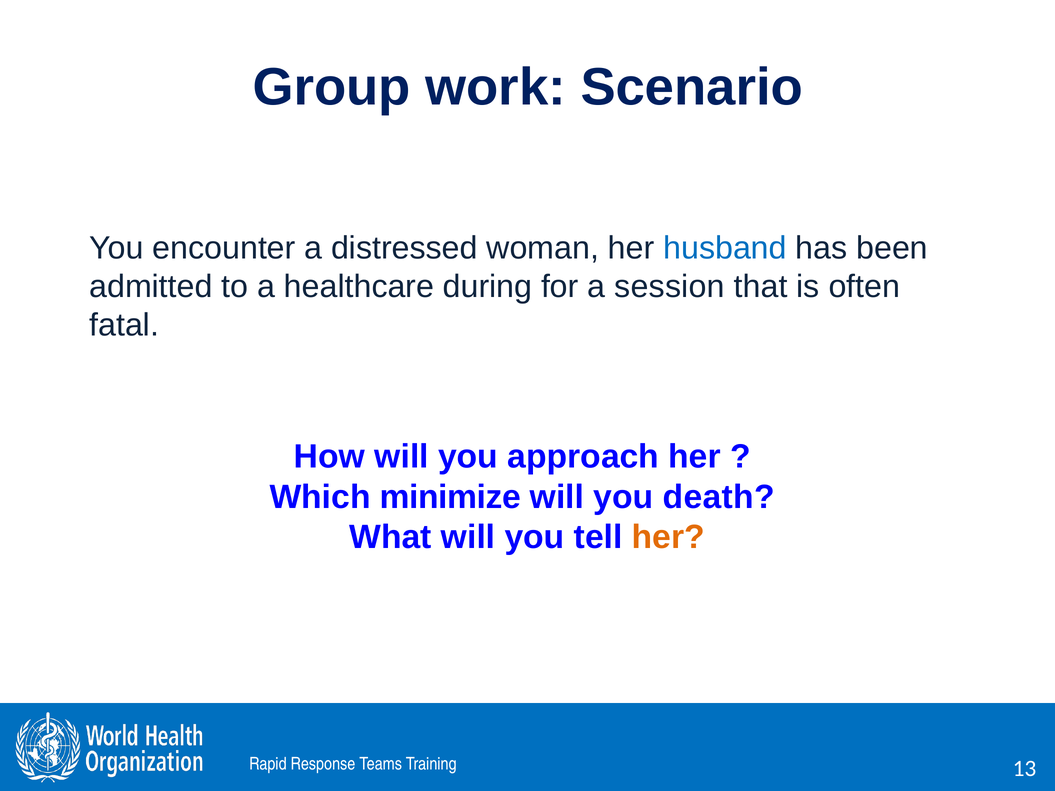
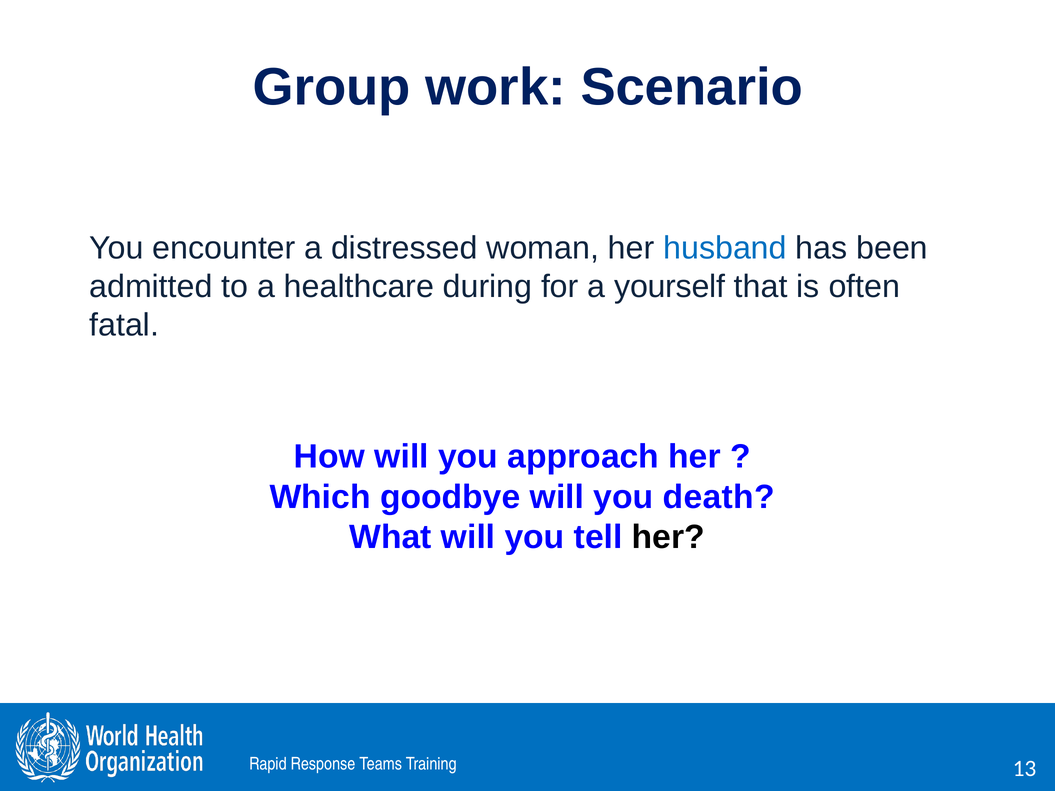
session: session -> yourself (670, 287)
minimize: minimize -> goodbye (450, 497)
her colour: orange -> black (668, 538)
